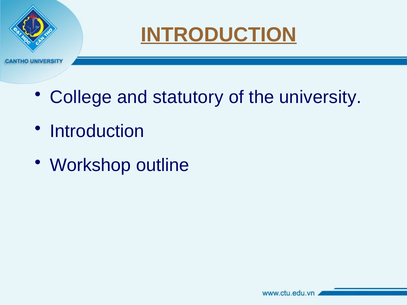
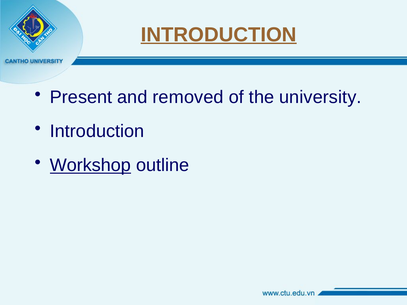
College: College -> Present (81, 97)
statutory: statutory -> removed (188, 97)
Workshop underline: none -> present (90, 165)
